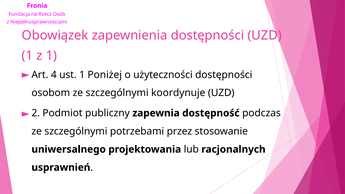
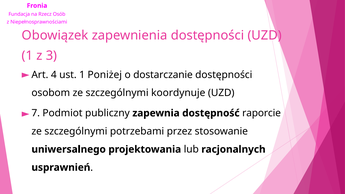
z 1: 1 -> 3 (51, 56)
użyteczności: użyteczności -> dostarczanie (163, 75)
2: 2 -> 7 (36, 113)
podczas: podczas -> raporcie (262, 113)
